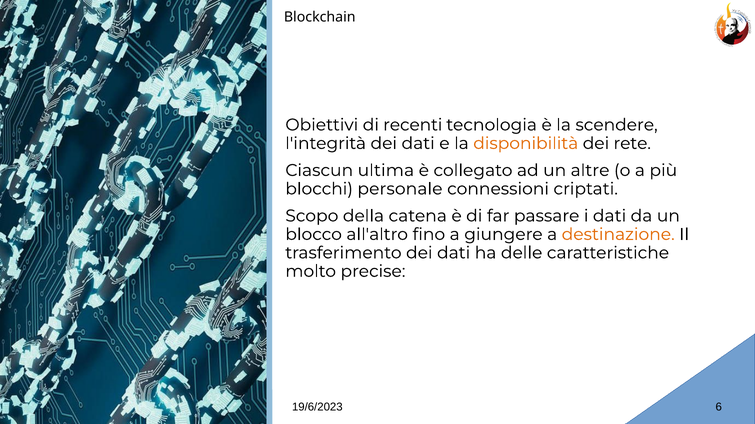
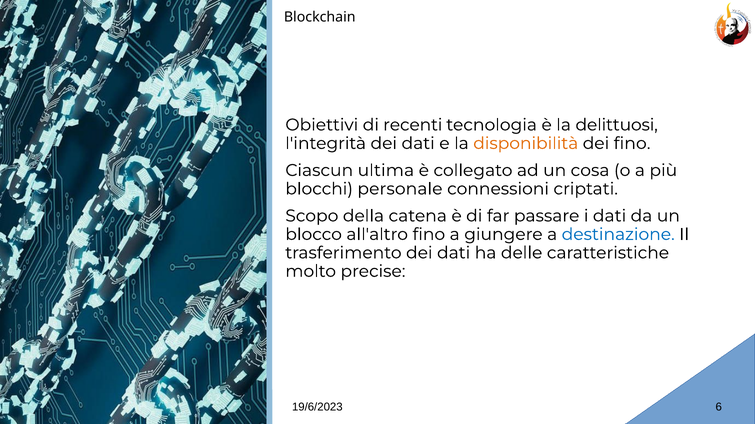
scendere: scendere -> delittuosi (617, 125)
dei rete: rete -> fino (632, 144)
altre: altre -> cosa (590, 171)
destinazione colour: orange -> blue (618, 235)
